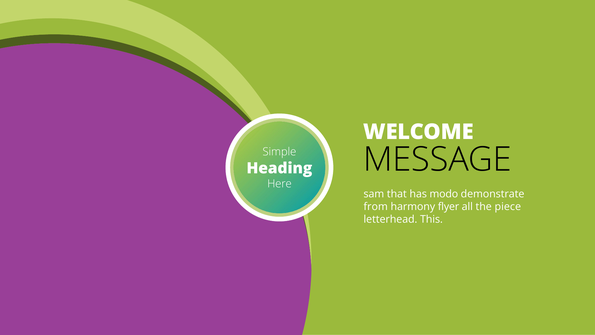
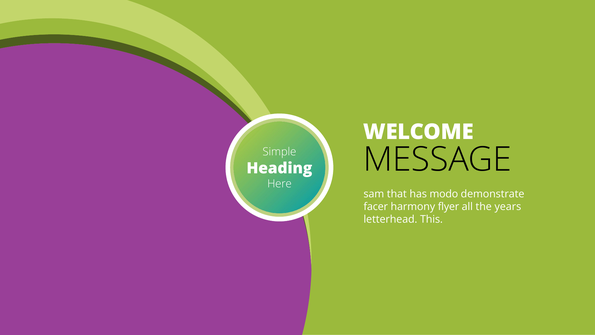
from: from -> facer (376, 206)
piece: piece -> years (508, 206)
